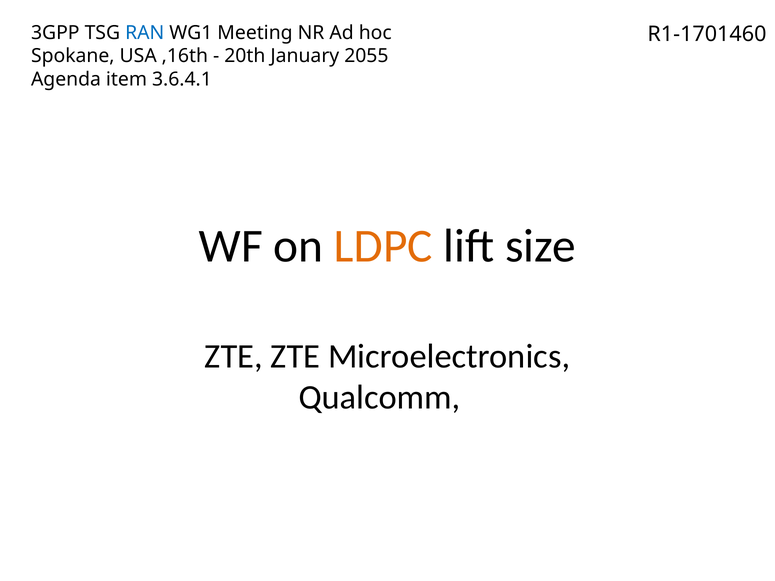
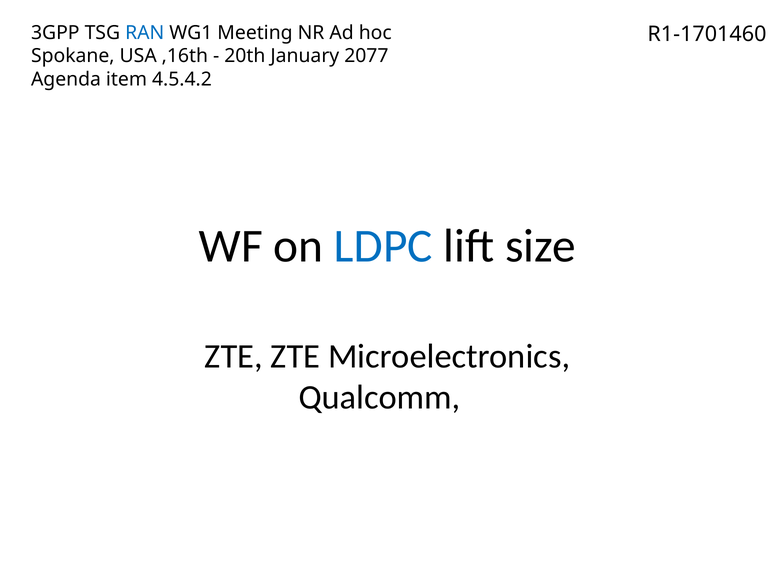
2055: 2055 -> 2077 (366, 56)
3.6.4.1: 3.6.4.1 -> 4.5.4.2 (182, 79)
LDPC colour: orange -> blue (383, 246)
